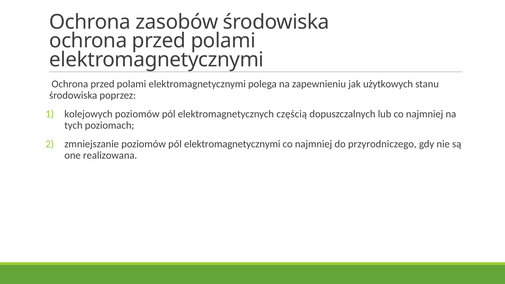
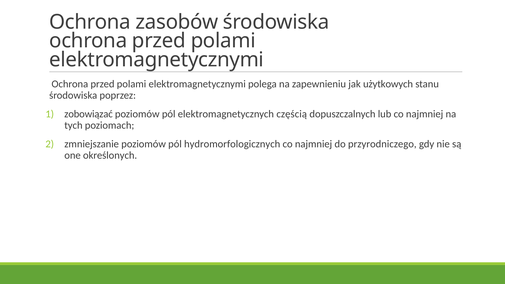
kolejowych: kolejowych -> zobowiązać (89, 114)
pól elektromagnetycznymi: elektromagnetycznymi -> hydromorfologicznych (232, 144)
realizowana: realizowana -> określonych (110, 156)
